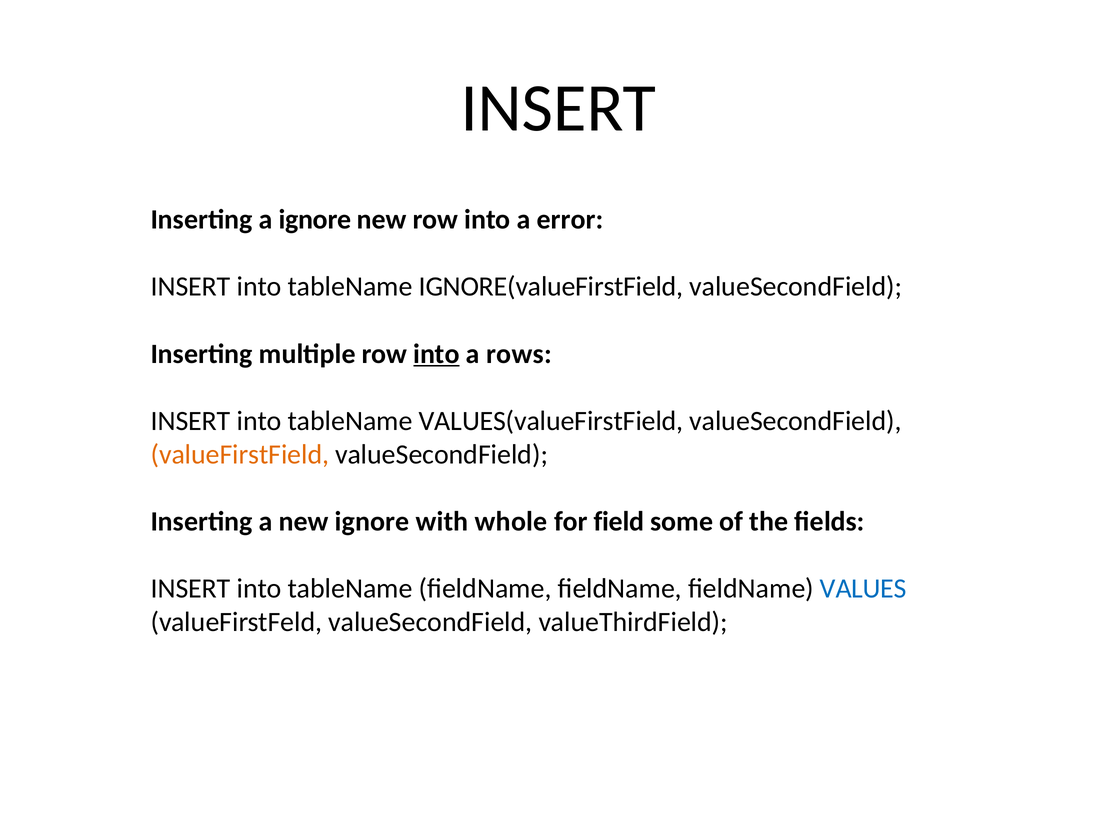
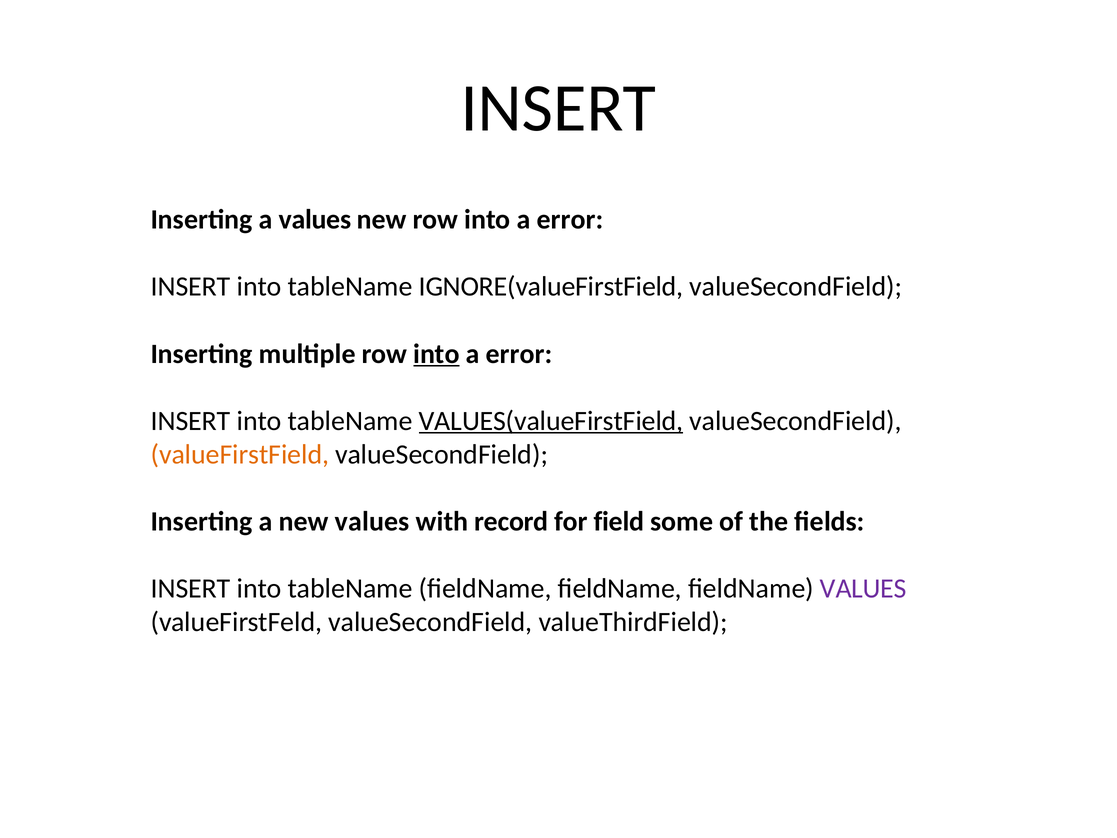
a ignore: ignore -> values (315, 220)
rows: rows -> error (519, 354)
VALUES(valueFirstField underline: none -> present (551, 421)
new ignore: ignore -> values (372, 521)
whole: whole -> record (511, 521)
VALUES colour: blue -> purple (863, 588)
